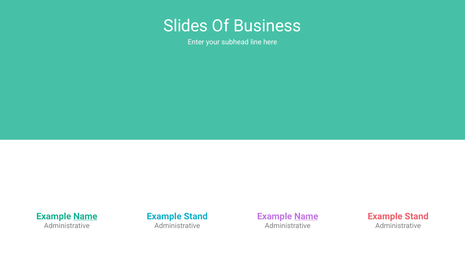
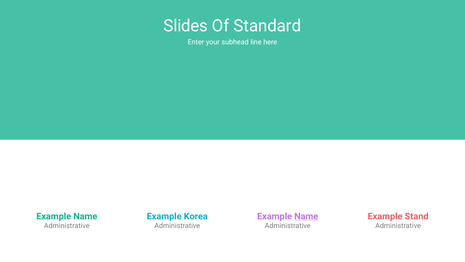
Business: Business -> Standard (267, 26)
Name underline: present -> none (85, 216)
Stand: Stand -> Korea (196, 216)
